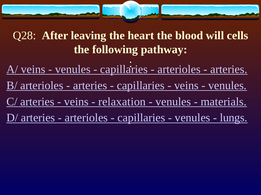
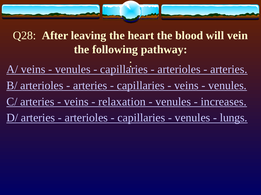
cells: cells -> vein (237, 36)
materials: materials -> increases (224, 102)
